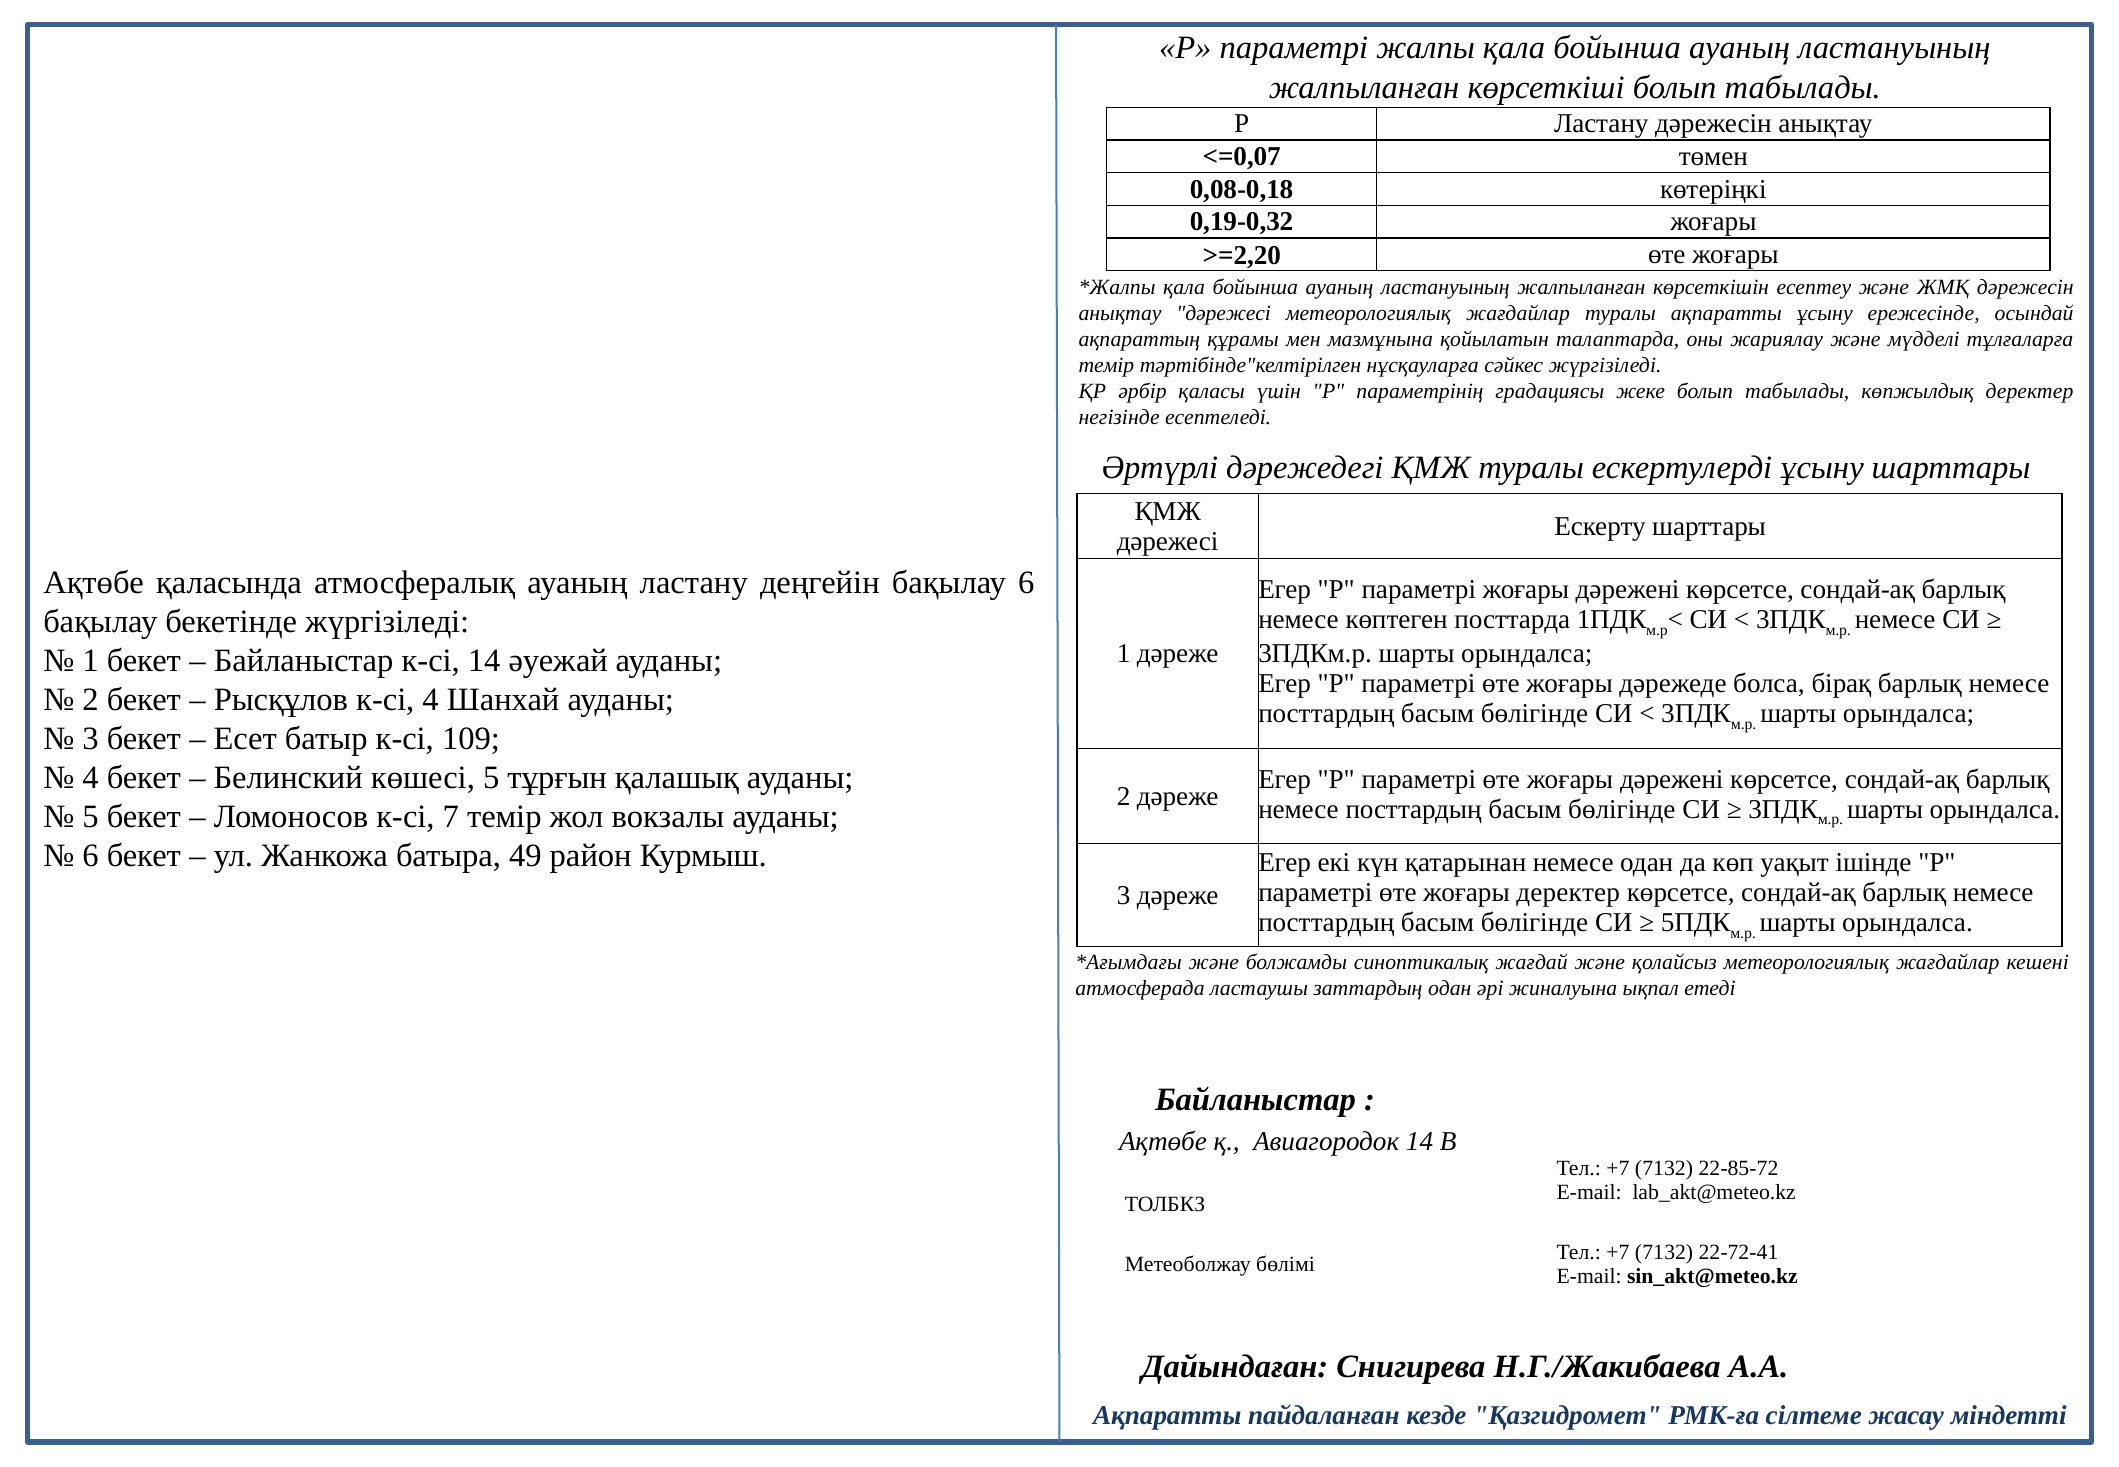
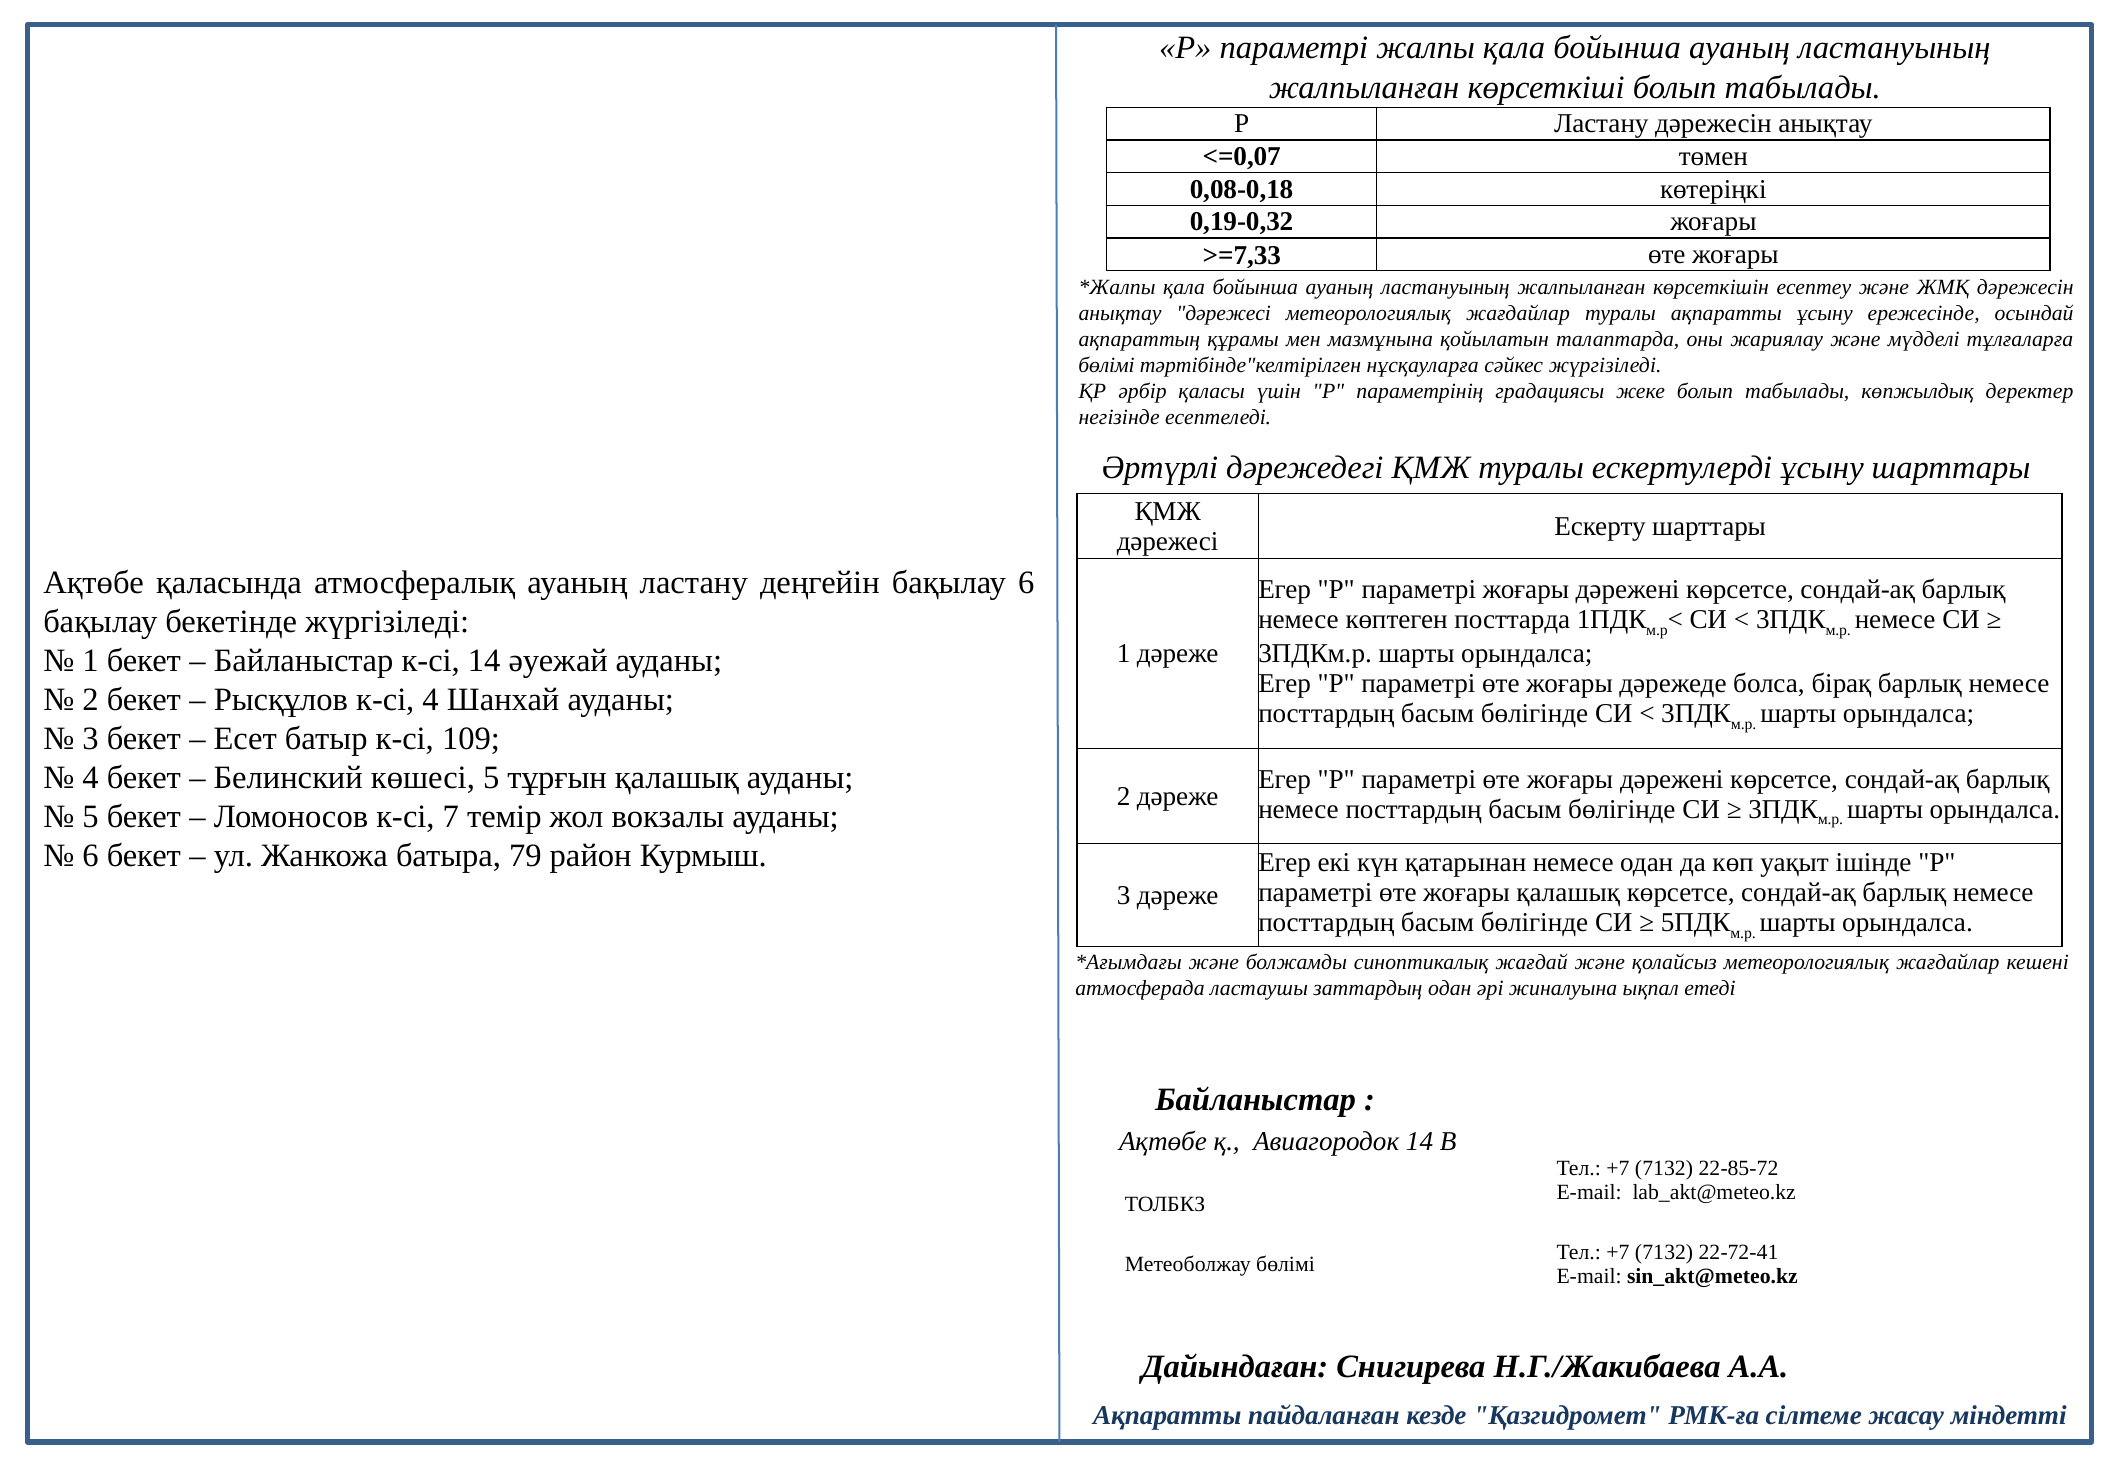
>=2,20: >=2,20 -> >=7,33 (1242, 256)
темір: темір -> бөлімі (1107, 366)
49: 49 -> 79 (525, 856)
жоғары деректер: деректер -> қалашық (1568, 893)
